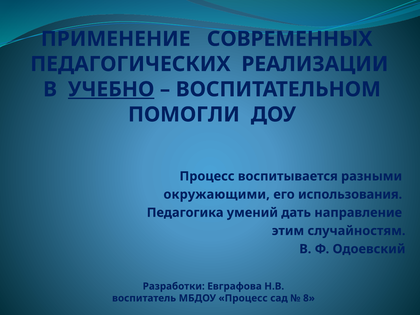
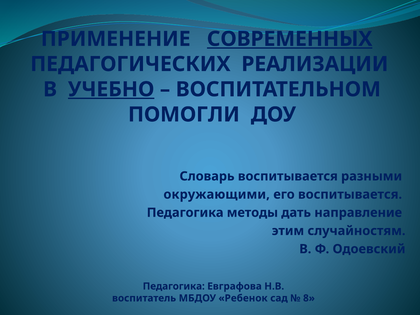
СОВРЕМЕННЫХ underline: none -> present (290, 39)
Процесс: Процесс -> Словарь (207, 176)
его использования: использования -> воспитывается (350, 194)
умений: умений -> методы (252, 213)
Разработки: Разработки -> Педагогика (174, 286)
МБДОУ Процесс: Процесс -> Ребенок (243, 298)
